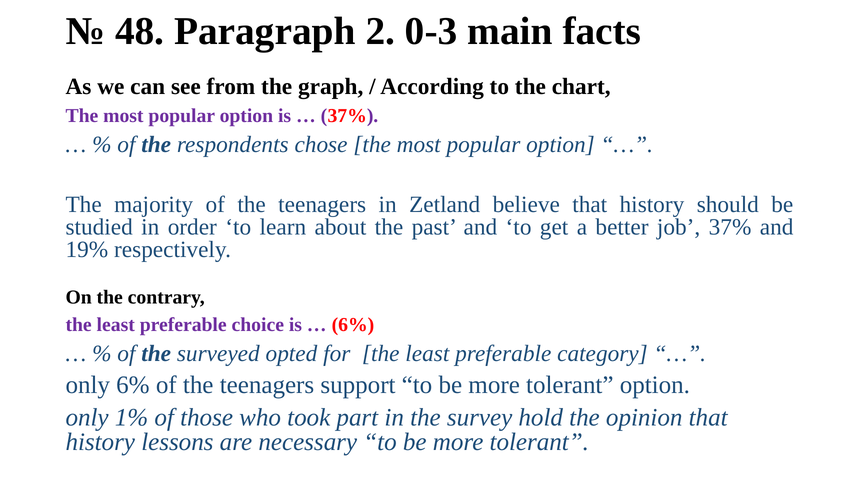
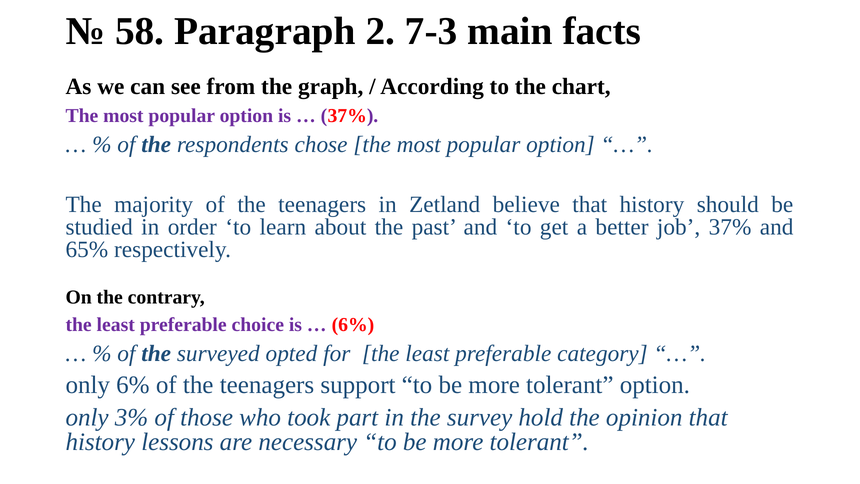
48: 48 -> 58 (140, 31)
0-3: 0-3 -> 7-3 (431, 31)
19%: 19% -> 65% (87, 250)
1%: 1% -> 3% (132, 417)
